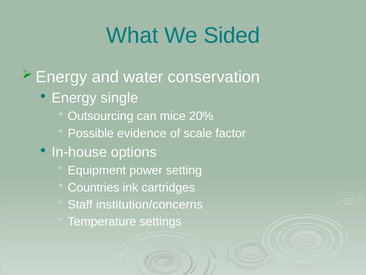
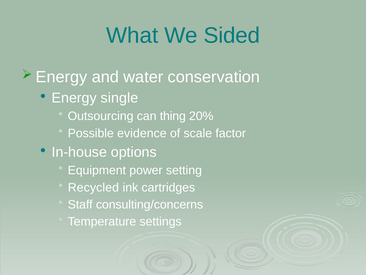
mice: mice -> thing (173, 116)
Countries: Countries -> Recycled (93, 187)
institution/concerns: institution/concerns -> consulting/concerns (150, 204)
